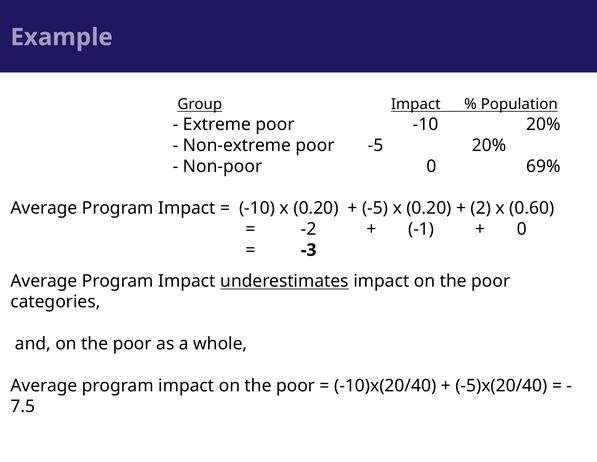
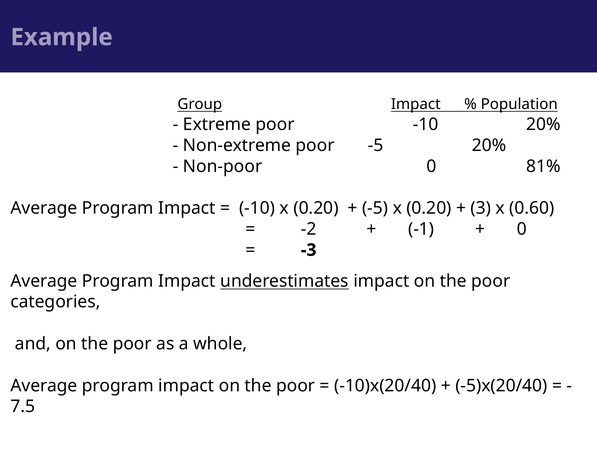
69%: 69% -> 81% (543, 166)
2: 2 -> 3 (481, 208)
